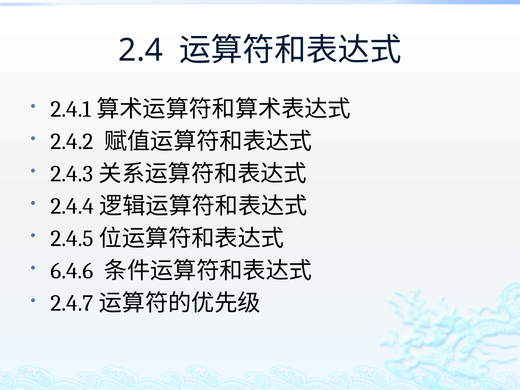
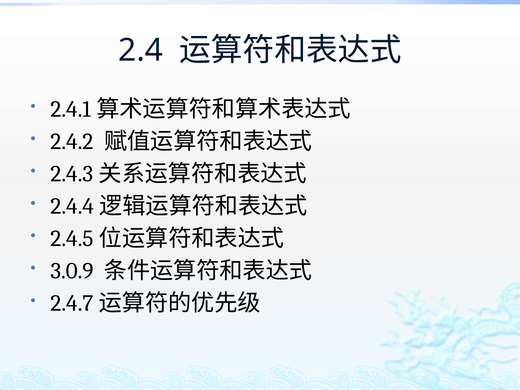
6.4.6: 6.4.6 -> 3.0.9 (72, 271)
